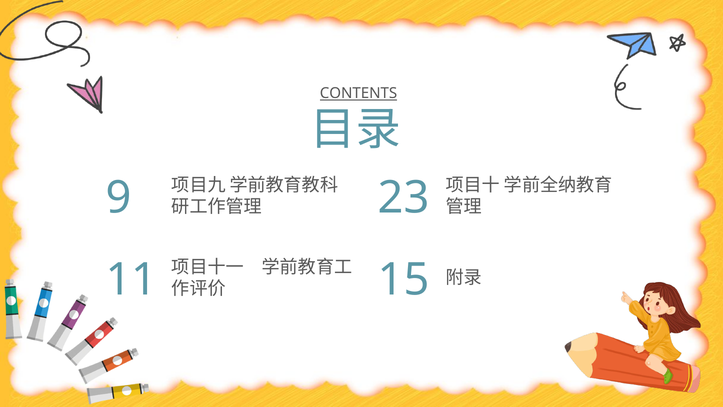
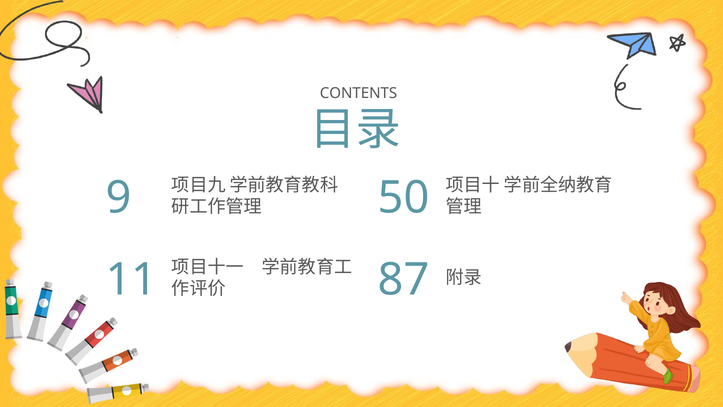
CONTENTS underline: present -> none (359, 93)
23: 23 -> 50 (404, 198)
15: 15 -> 87 (404, 280)
